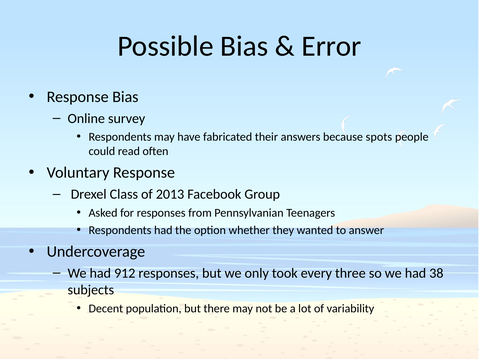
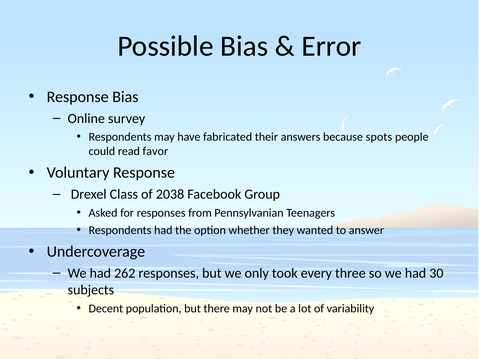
often: often -> favor (155, 151)
2013: 2013 -> 2038 (170, 194)
912: 912 -> 262 (125, 273)
38: 38 -> 30 (436, 273)
